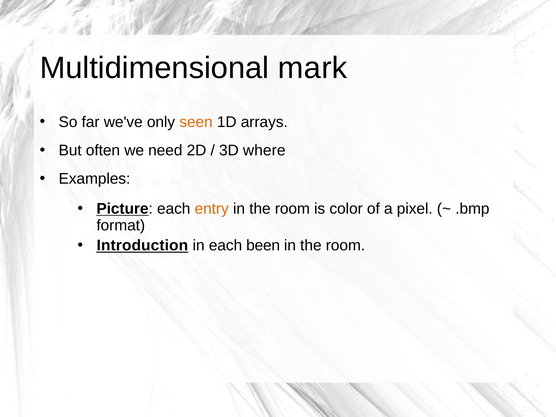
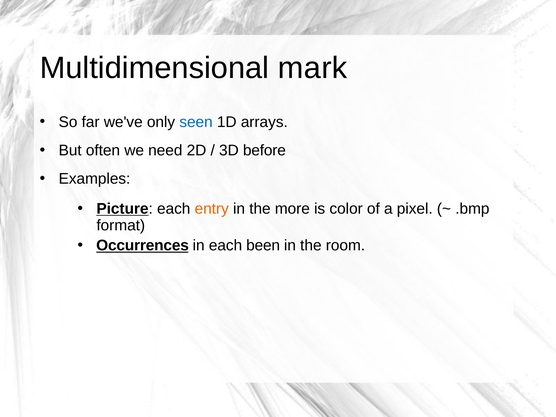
seen colour: orange -> blue (196, 122)
where: where -> before (264, 150)
room: room -> more (292, 209)
Introduction: Introduction -> Occurrences (143, 245)
